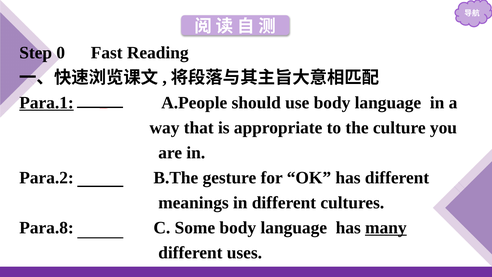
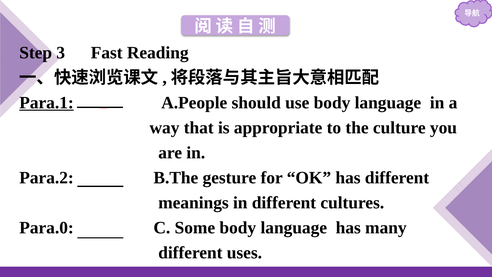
0: 0 -> 3 (61, 53)
Para.8: Para.8 -> Para.0 (47, 228)
many underline: present -> none (386, 228)
